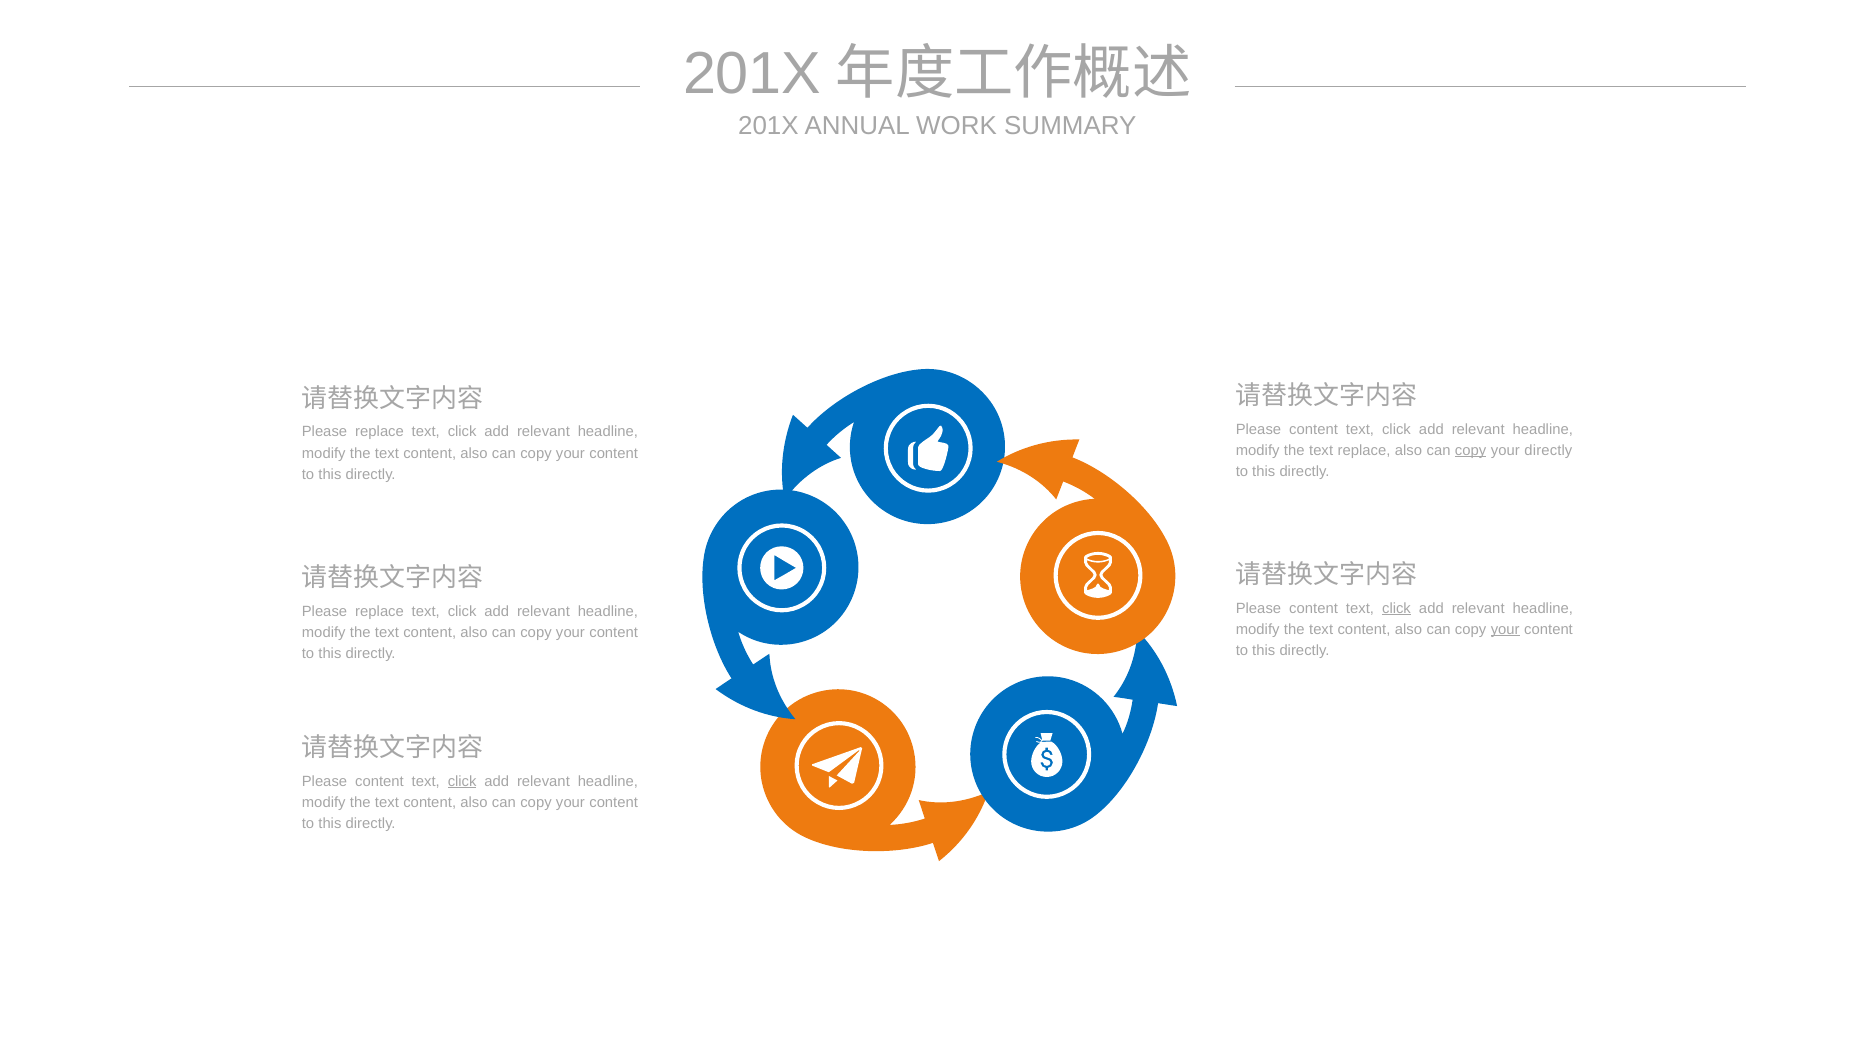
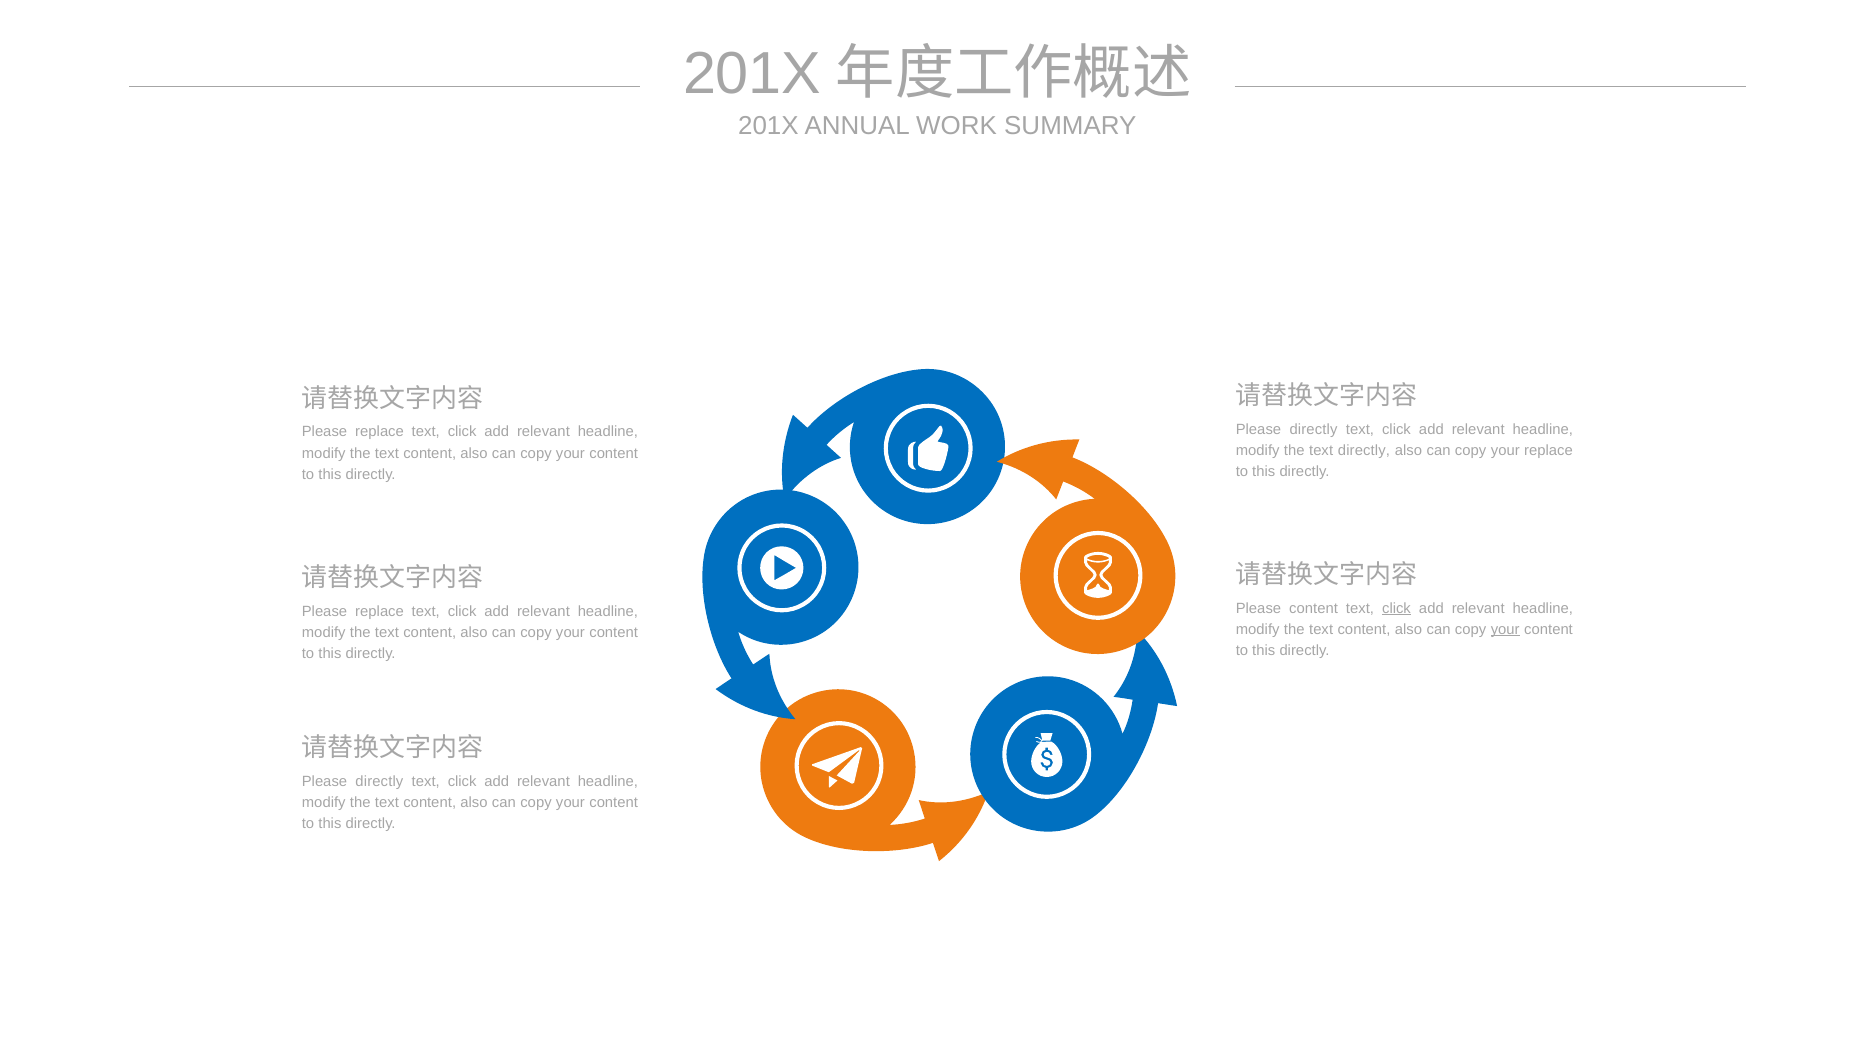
content: content -> directly (1313, 429)
text replace: replace -> directly (1364, 450)
copy underline: present -> none (1471, 450)
your directly: directly -> replace (1549, 450)
content: content -> directly (379, 781)
click underline: present -> none (462, 781)
